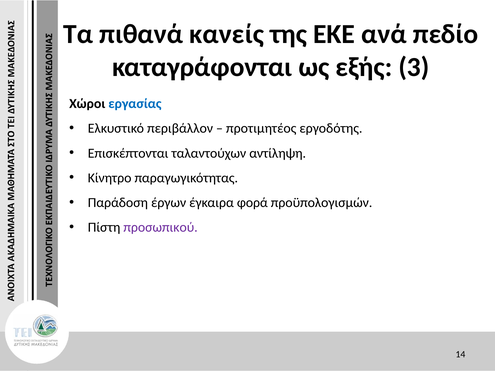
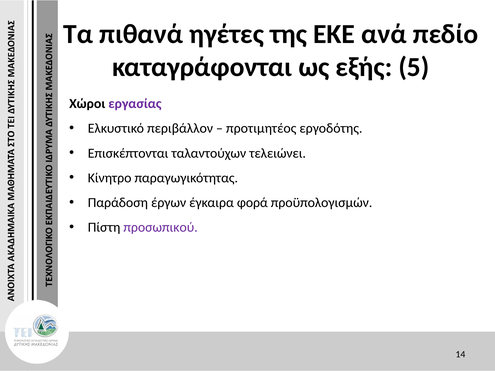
κανείς: κανείς -> ηγέτες (227, 34)
3: 3 -> 5 (414, 67)
εργασίας colour: blue -> purple (135, 104)
αντίληψη: αντίληψη -> τελειώνει (278, 153)
